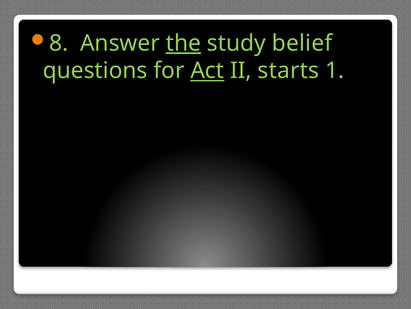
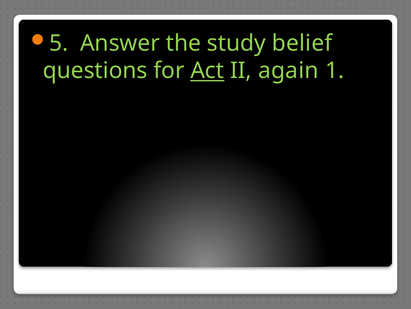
8: 8 -> 5 (59, 43)
the underline: present -> none (183, 43)
starts: starts -> again (288, 71)
